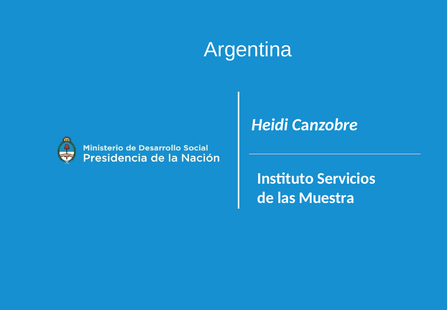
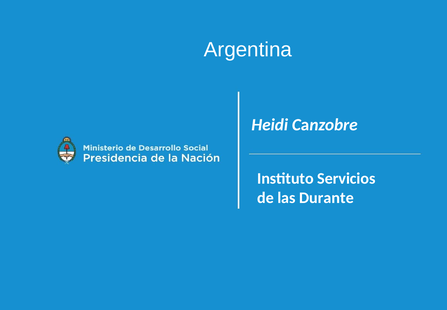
Muestra: Muestra -> Durante (327, 197)
